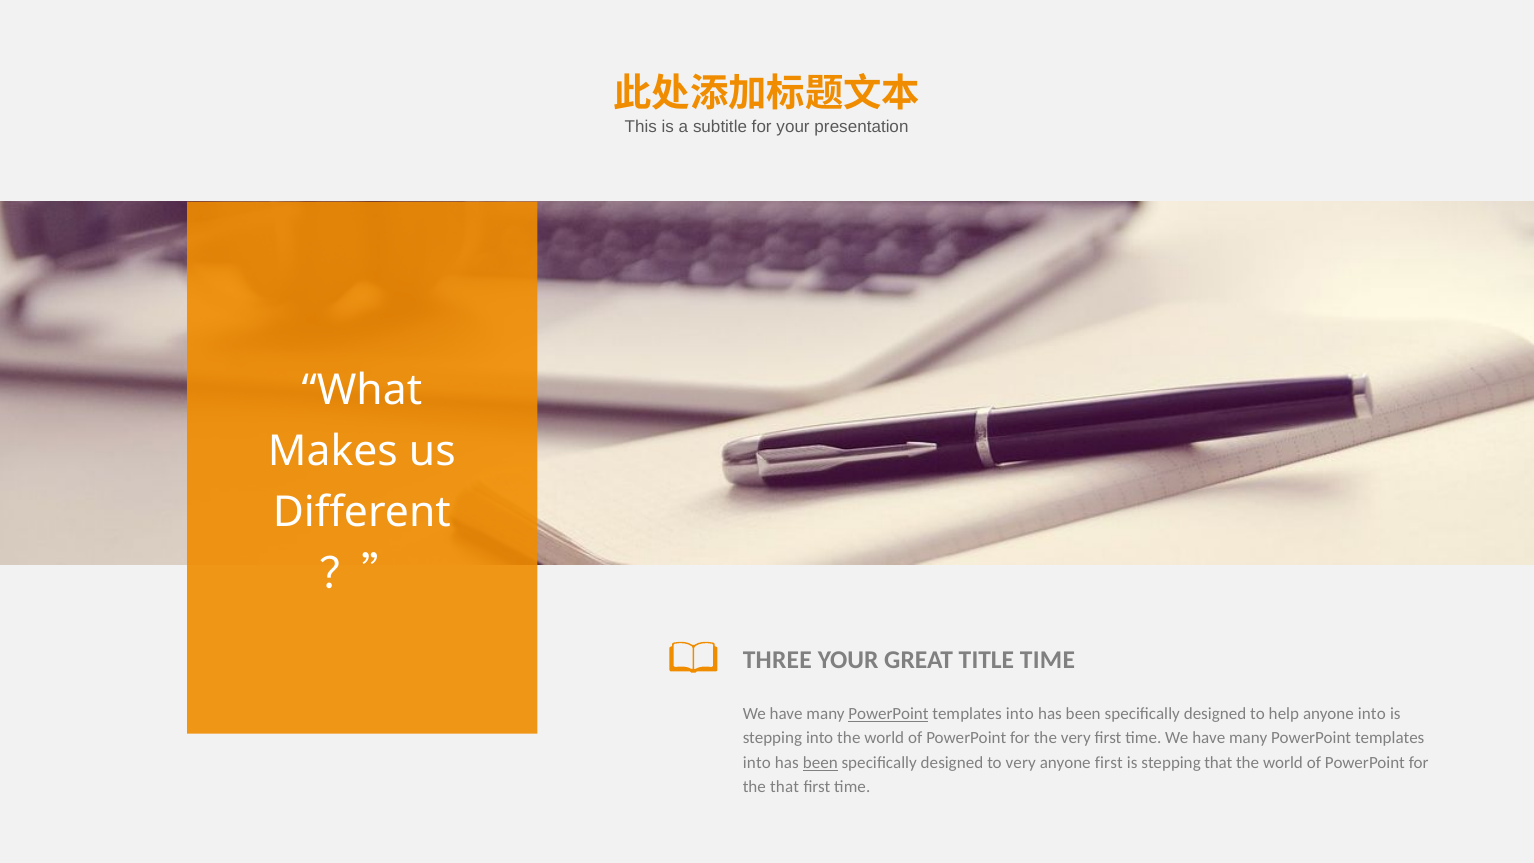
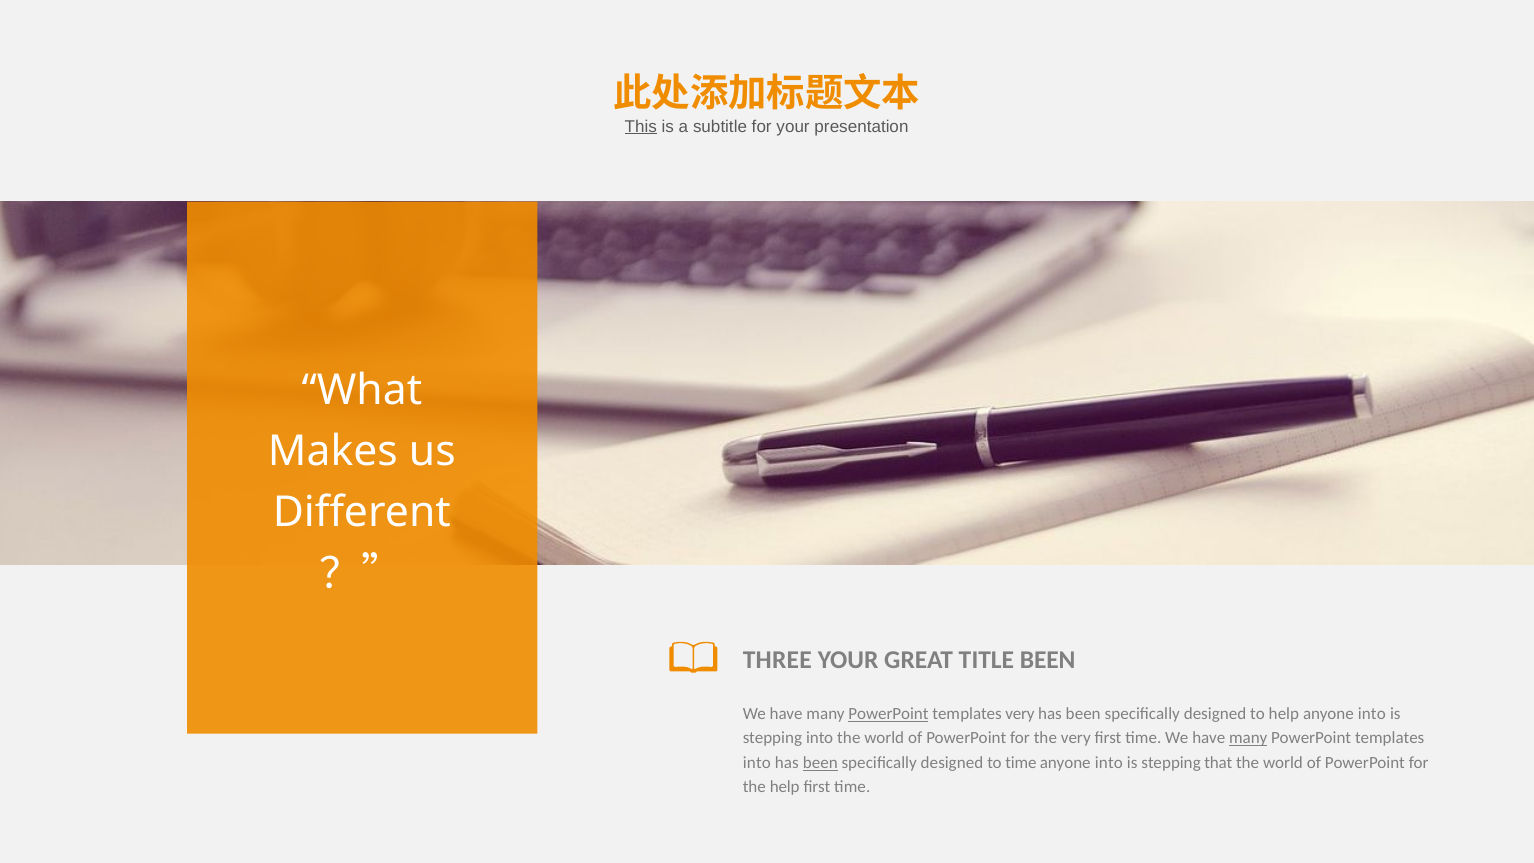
This underline: none -> present (641, 126)
TITLE TIME: TIME -> BEEN (1048, 660)
into: into -> very (1020, 713)
many underline: none -> present (1248, 738)
to very: very -> time (1021, 762)
first: first -> into (1109, 762)
the that: that -> help (785, 787)
